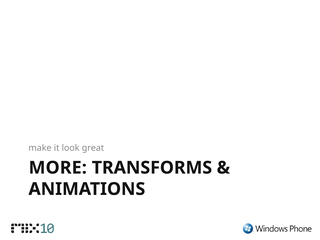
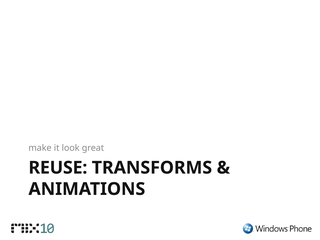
MORE: MORE -> REUSE (58, 168)
